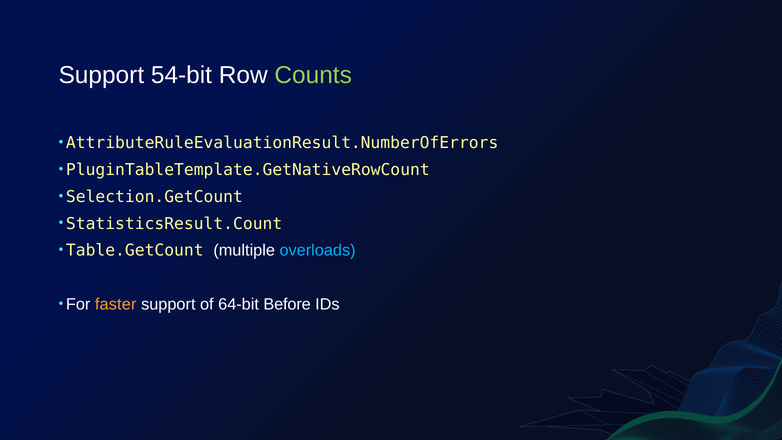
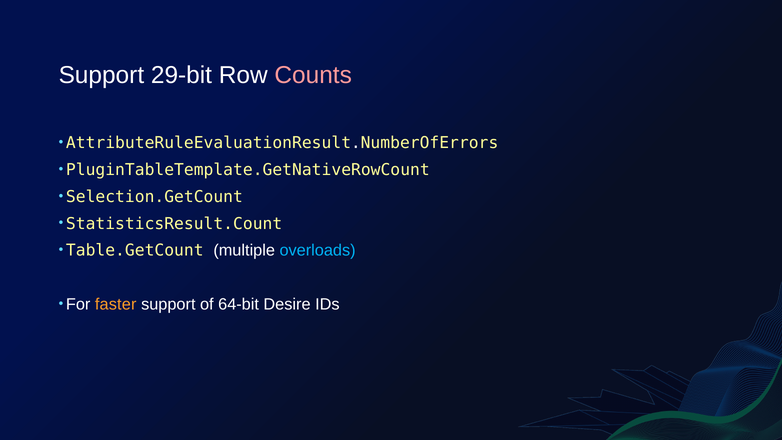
54-bit: 54-bit -> 29-bit (181, 75)
Counts colour: light green -> pink (313, 75)
Before: Before -> Desire (287, 304)
